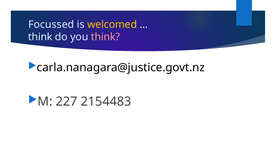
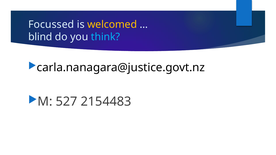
think: think -> blind (40, 37)
think colour: pink -> light blue (105, 37)
227: 227 -> 527 (67, 102)
